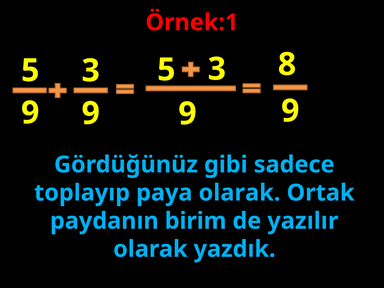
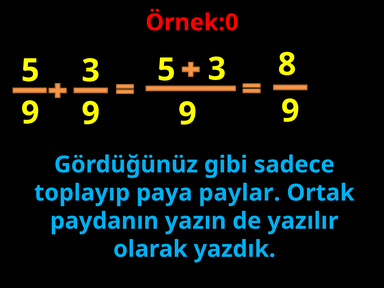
Örnek:1: Örnek:1 -> Örnek:0 (192, 23)
paya olarak: olarak -> paylar (239, 193)
birim: birim -> yazın (196, 221)
